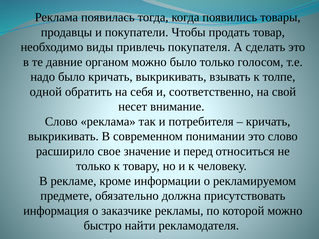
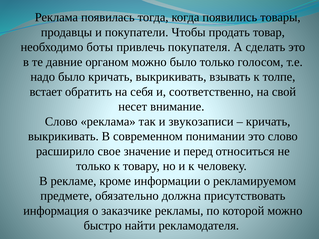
виды: виды -> боты (100, 47)
одной: одной -> встает (46, 92)
потребителя: потребителя -> звукозаписи (201, 122)
